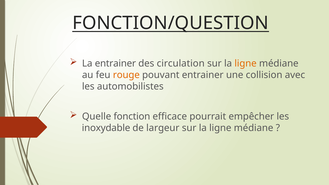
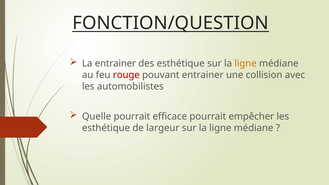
des circulation: circulation -> esthétique (181, 64)
rouge colour: orange -> red (126, 75)
Quelle fonction: fonction -> pourrait (132, 116)
inoxydable: inoxydable -> esthétique (106, 128)
